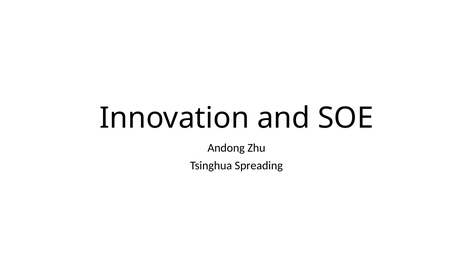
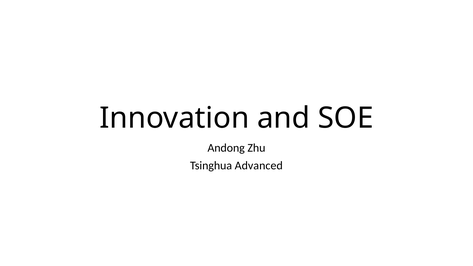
Spreading: Spreading -> Advanced (259, 166)
